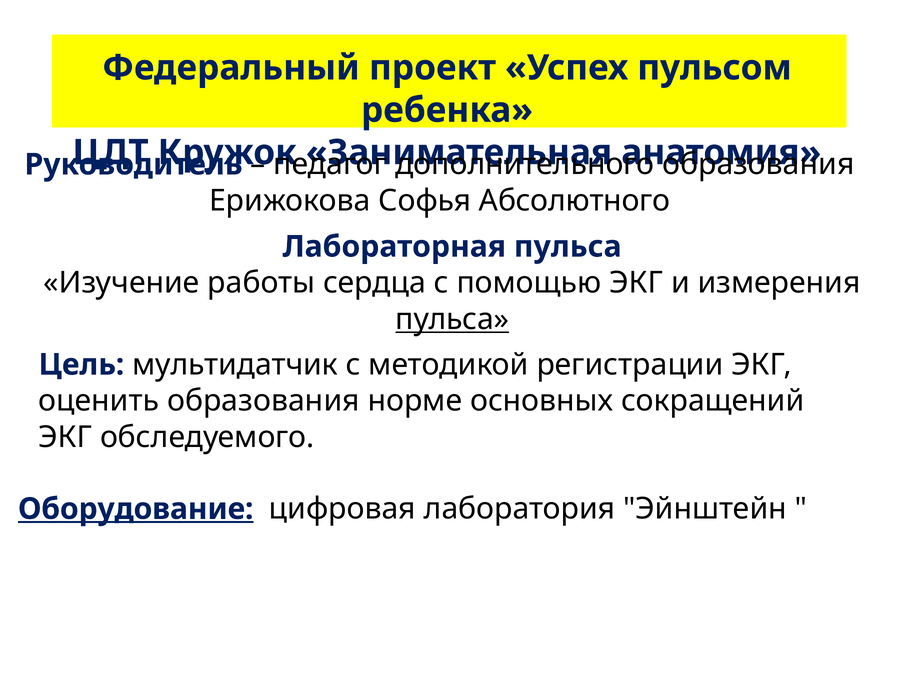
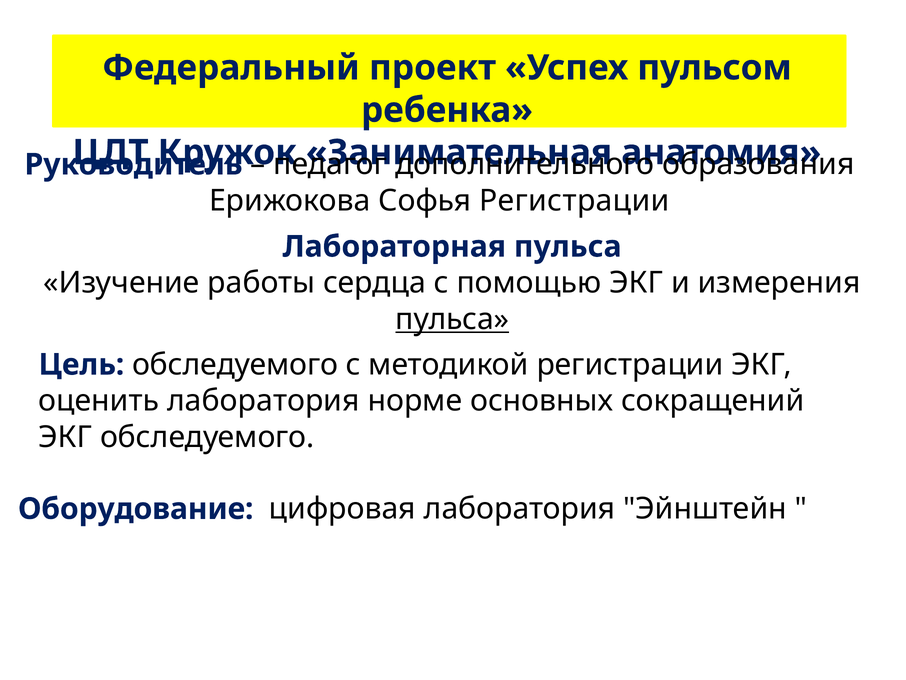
Софья Абсолютного: Абсолютного -> Регистрации (574, 201)
Цель мультидатчик: мультидатчик -> обследуемого (235, 364)
оценить образования: образования -> лаборатория (263, 401)
Оборудование underline: present -> none (136, 509)
